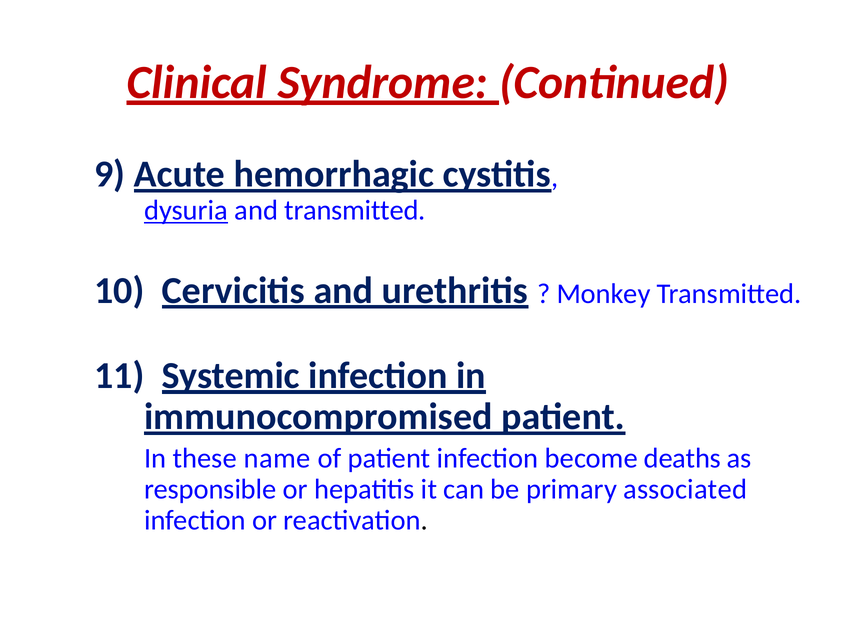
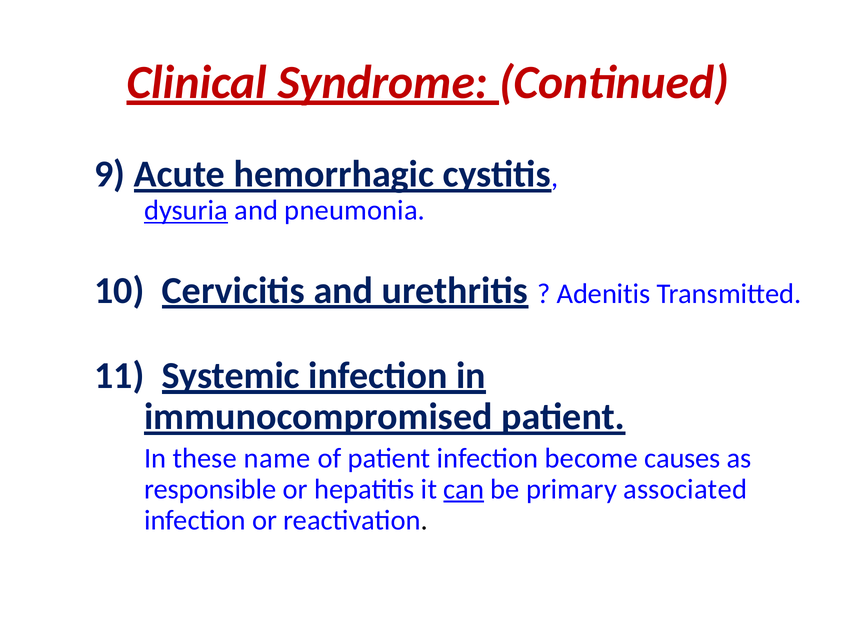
and transmitted: transmitted -> pneumonia (355, 210)
Monkey: Monkey -> Adenitis (604, 294)
deaths: deaths -> causes (682, 459)
can underline: none -> present (464, 489)
